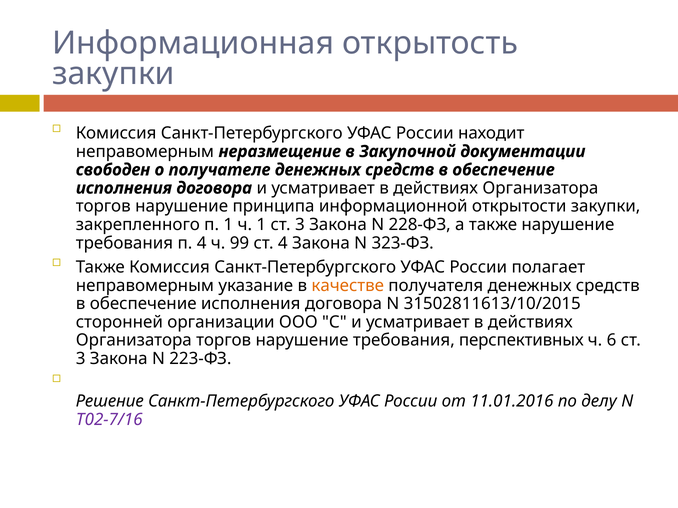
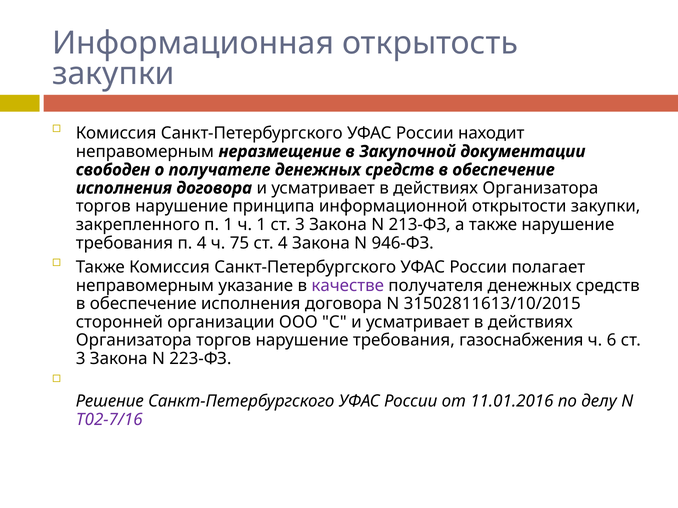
228-ФЗ: 228-ФЗ -> 213-ФЗ (420, 225)
99: 99 -> 75 (239, 243)
323-ФЗ: 323-ФЗ -> 946-ФЗ (403, 243)
качестве colour: orange -> purple (348, 286)
перспективных: перспективных -> газоснабжения (521, 341)
